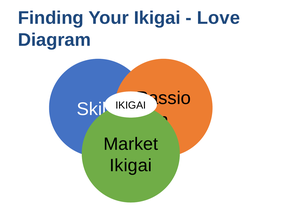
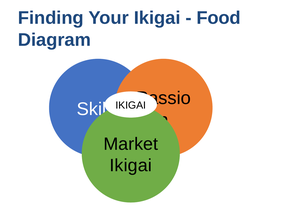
Love: Love -> Food (219, 18)
